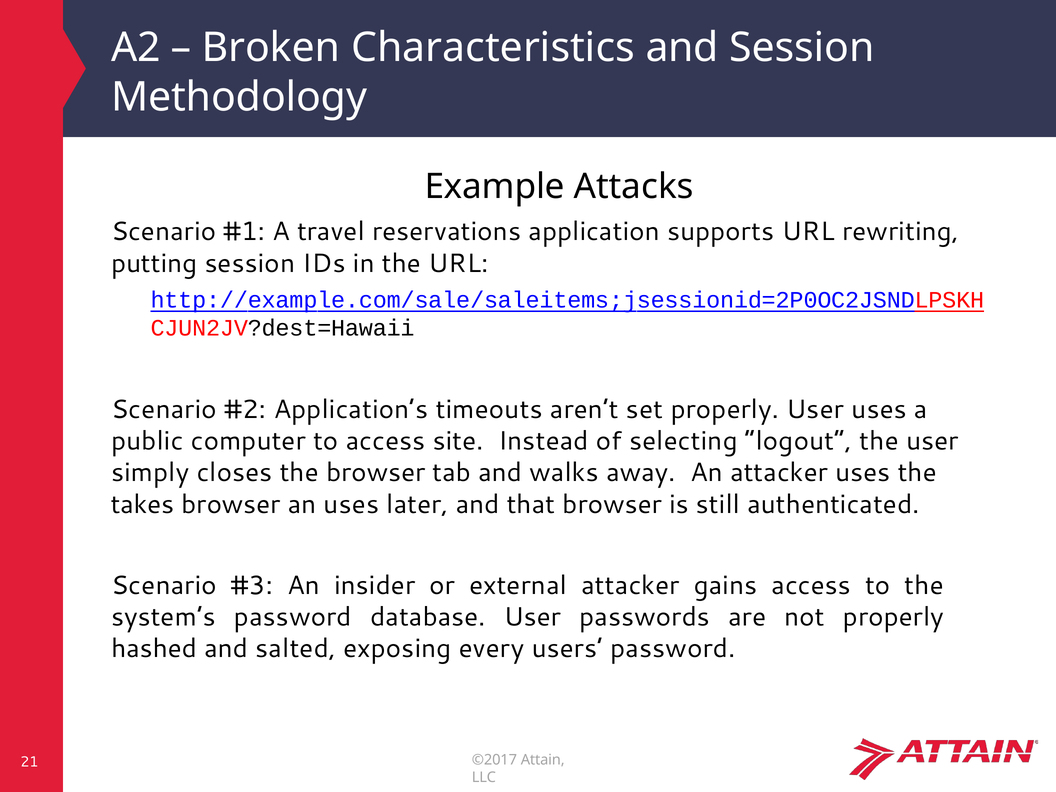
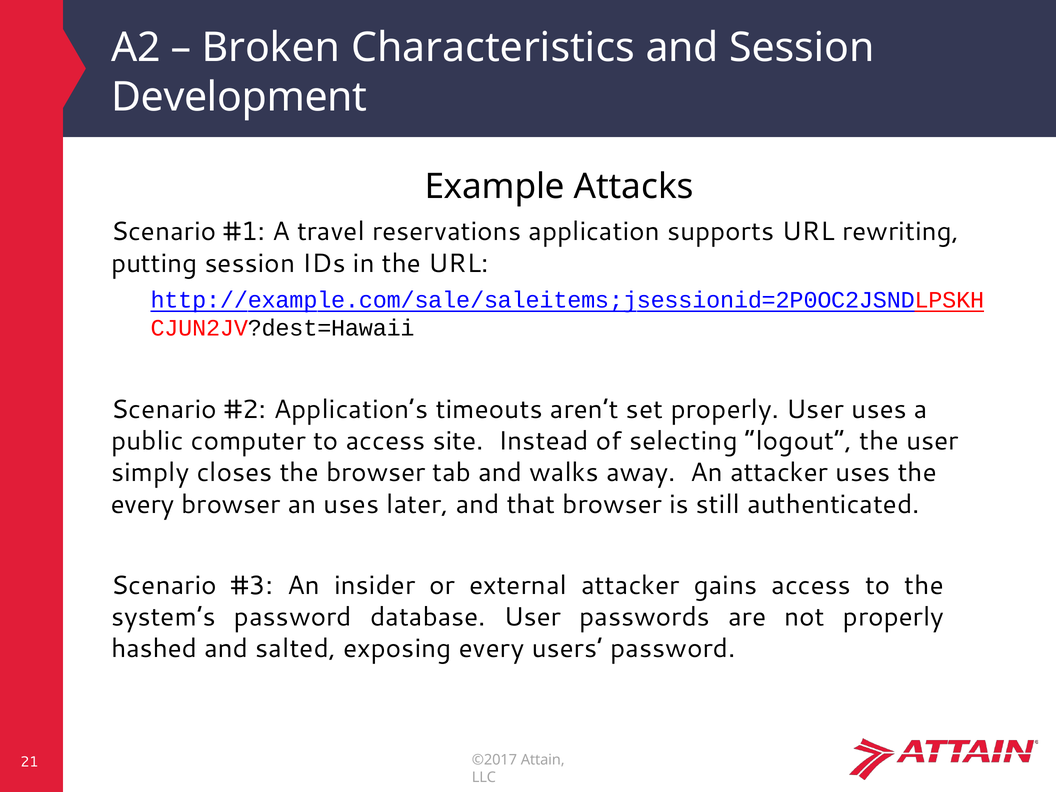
Methodology: Methodology -> Development (239, 97)
takes: takes -> every (143, 504)
